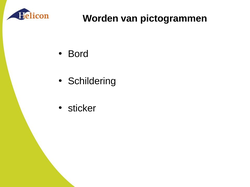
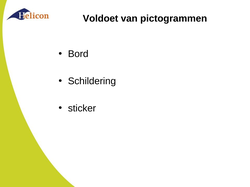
Worden: Worden -> Voldoet (100, 19)
